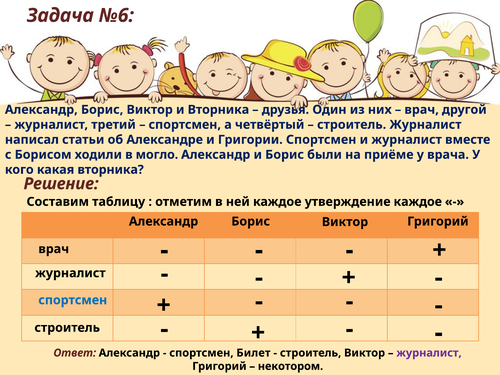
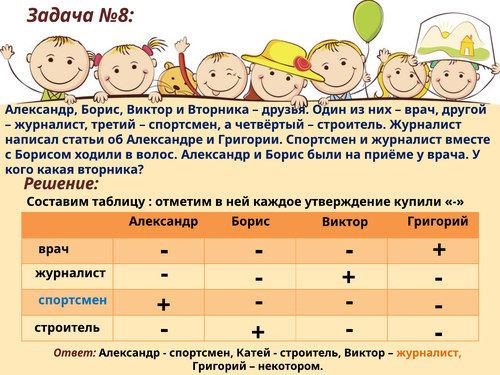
№6: №6 -> №8 (116, 15)
могло: могло -> волос (157, 155)
утверждение каждое: каждое -> купили (418, 202)
Билет: Билет -> Катей (253, 353)
журналист colour: purple -> orange (429, 353)
